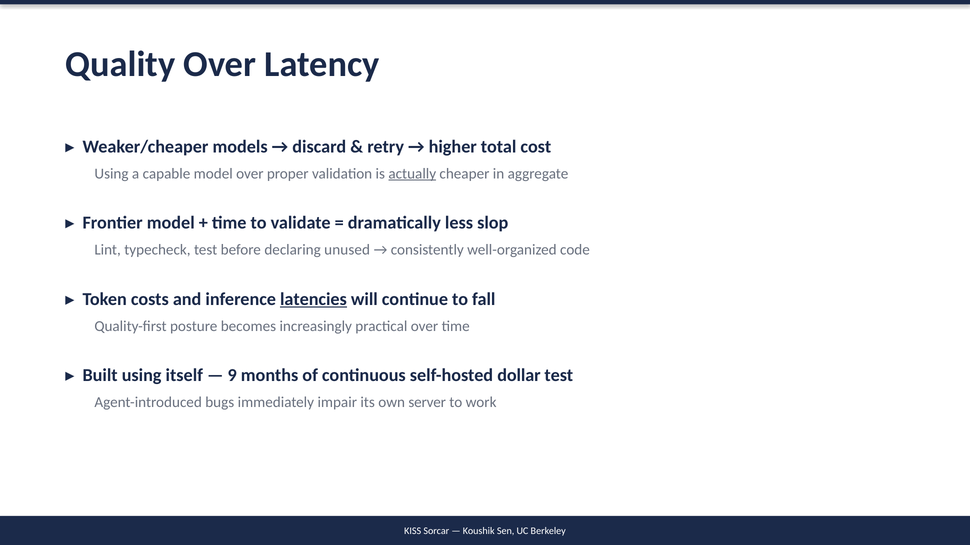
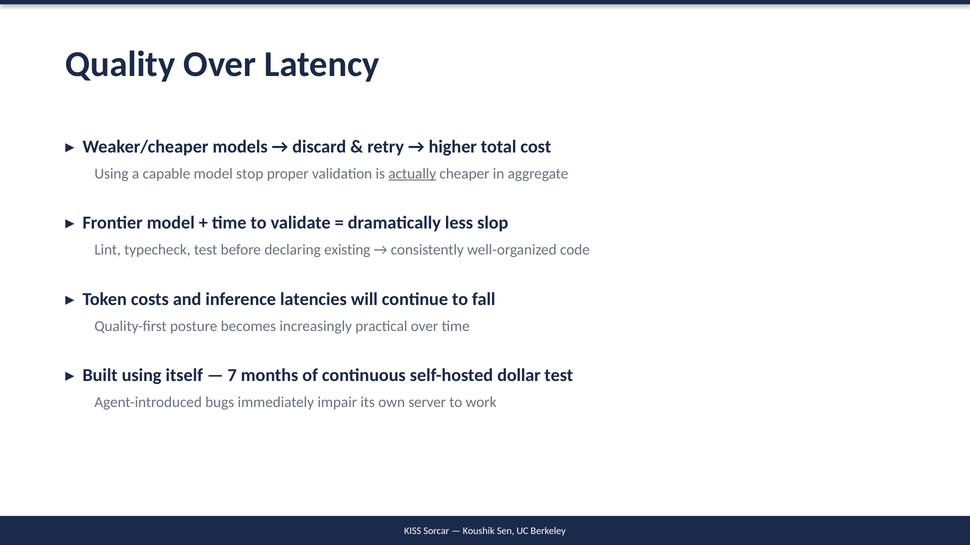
model over: over -> stop (250, 174)
unused: unused -> existing (347, 250)
latencies underline: present -> none (313, 299)
9: 9 -> 7 (232, 376)
